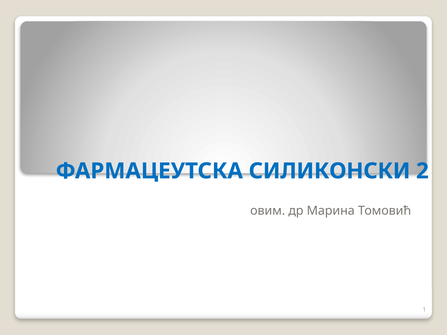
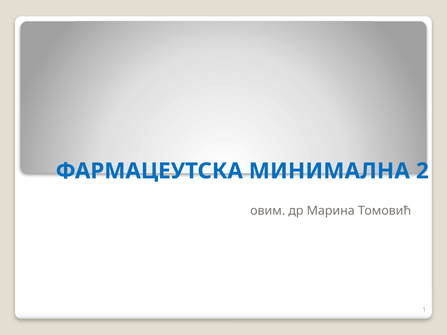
СИЛИКОНСКИ: СИЛИКОНСКИ -> МИНИМАЛНА (329, 171)
